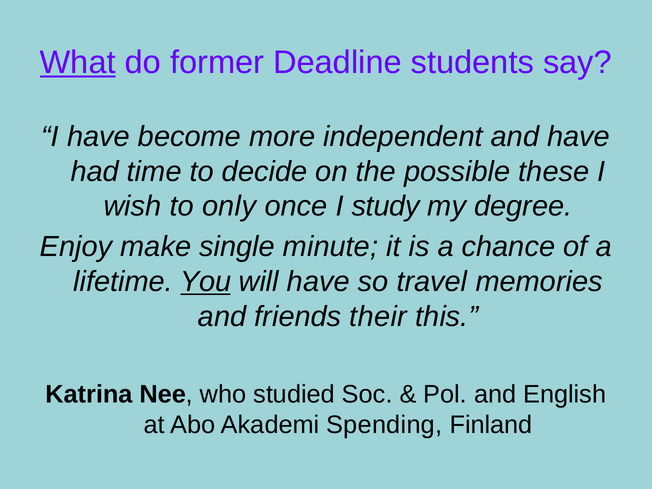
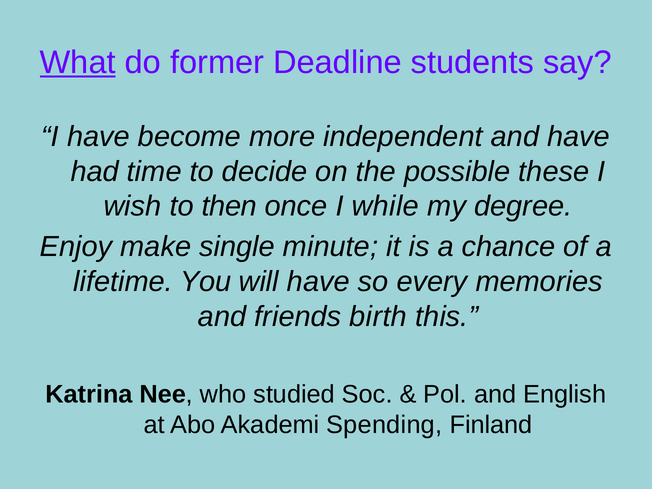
only: only -> then (229, 206)
study: study -> while (385, 206)
You underline: present -> none (206, 282)
travel: travel -> every (432, 282)
their: their -> birth (378, 316)
